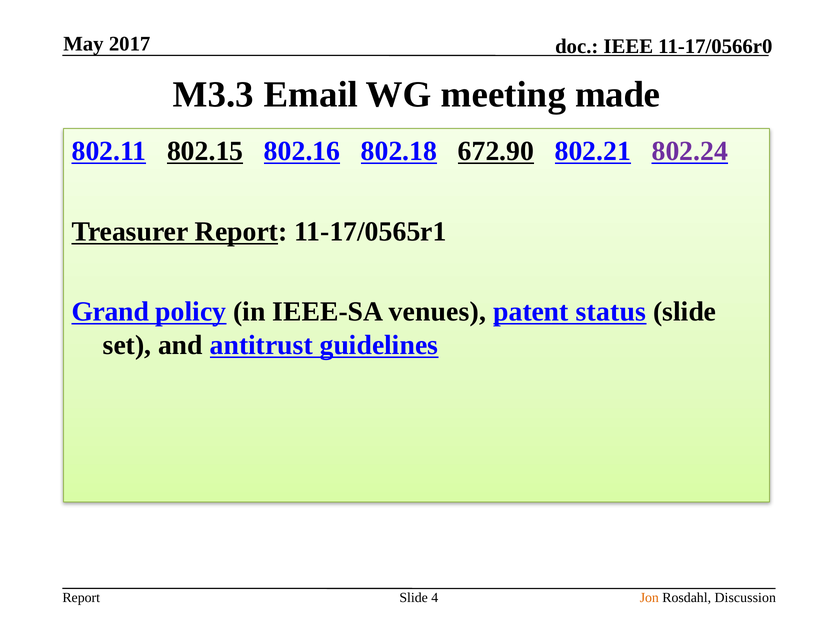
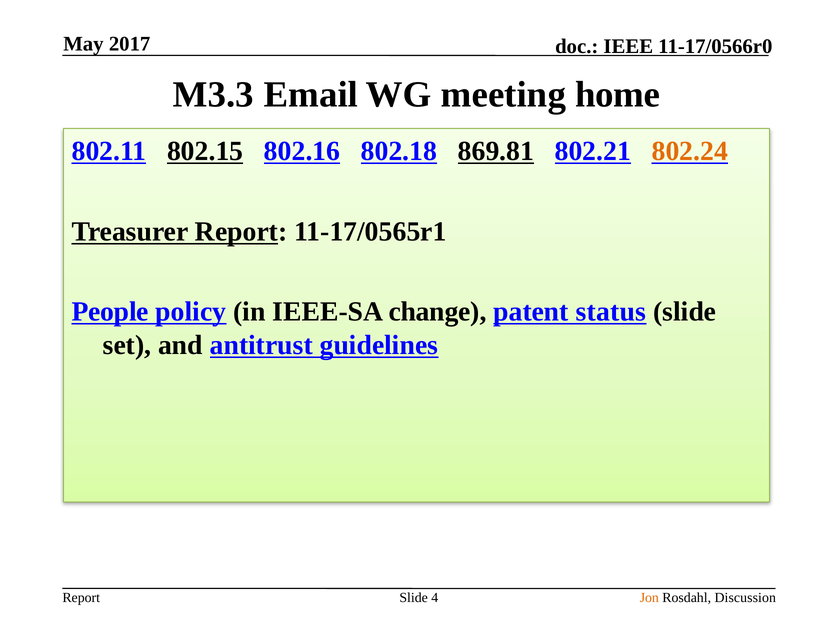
made: made -> home (618, 95)
672.90: 672.90 -> 869.81 (496, 151)
802.24 colour: purple -> orange (690, 151)
Grand: Grand -> People (110, 312)
venues: venues -> change (437, 312)
